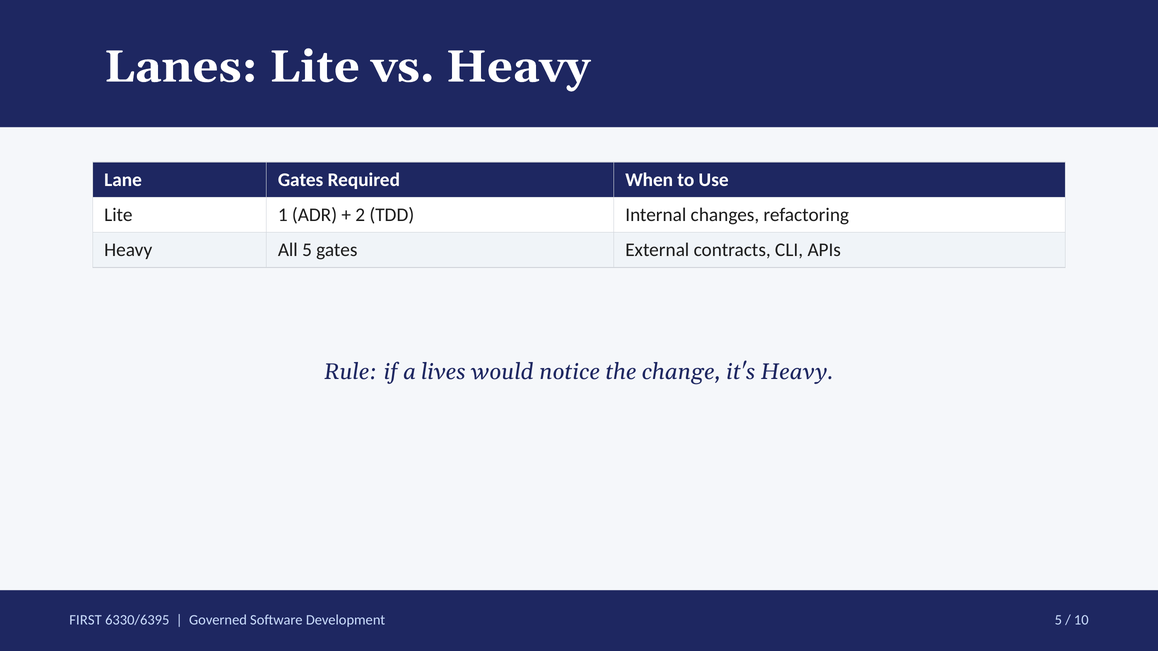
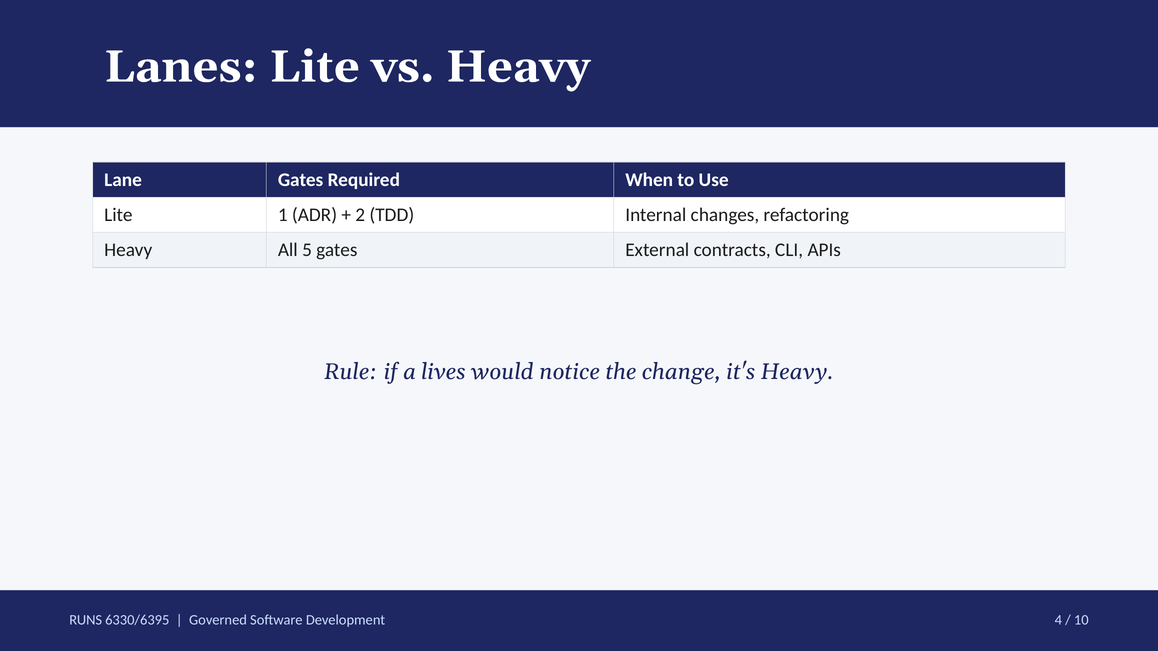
FIRST: FIRST -> RUNS (86, 620)
Development 5: 5 -> 4 (1058, 620)
